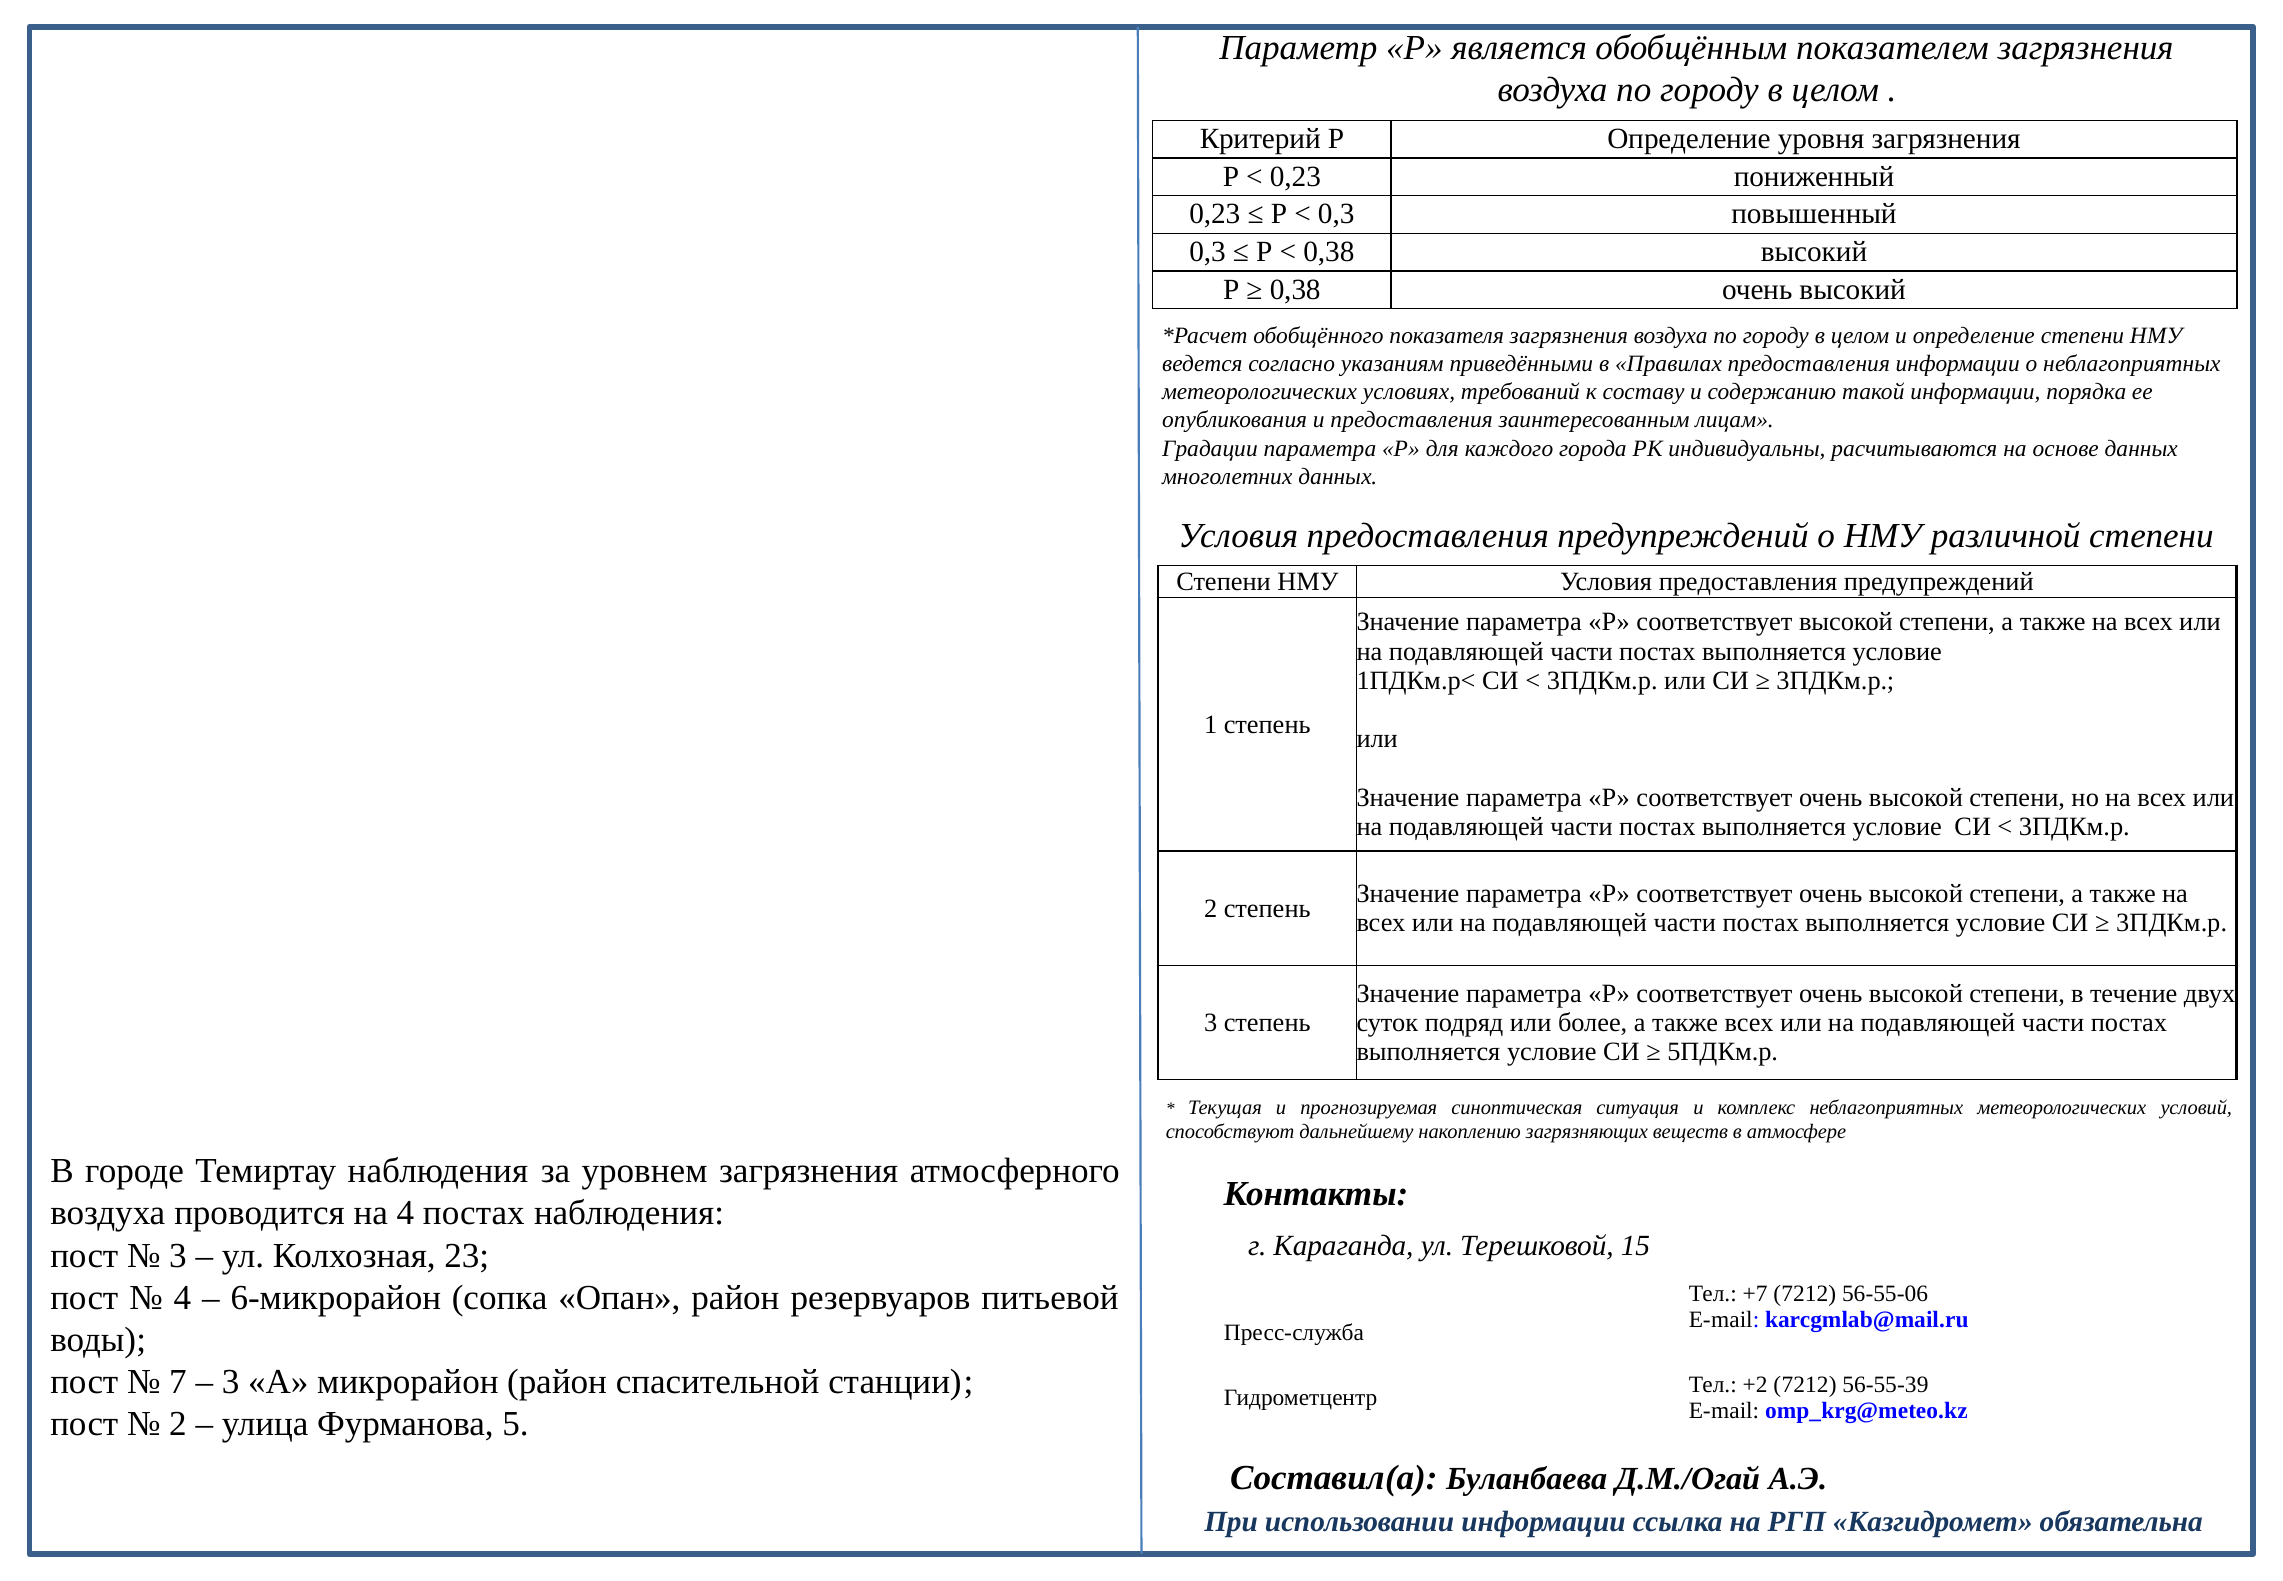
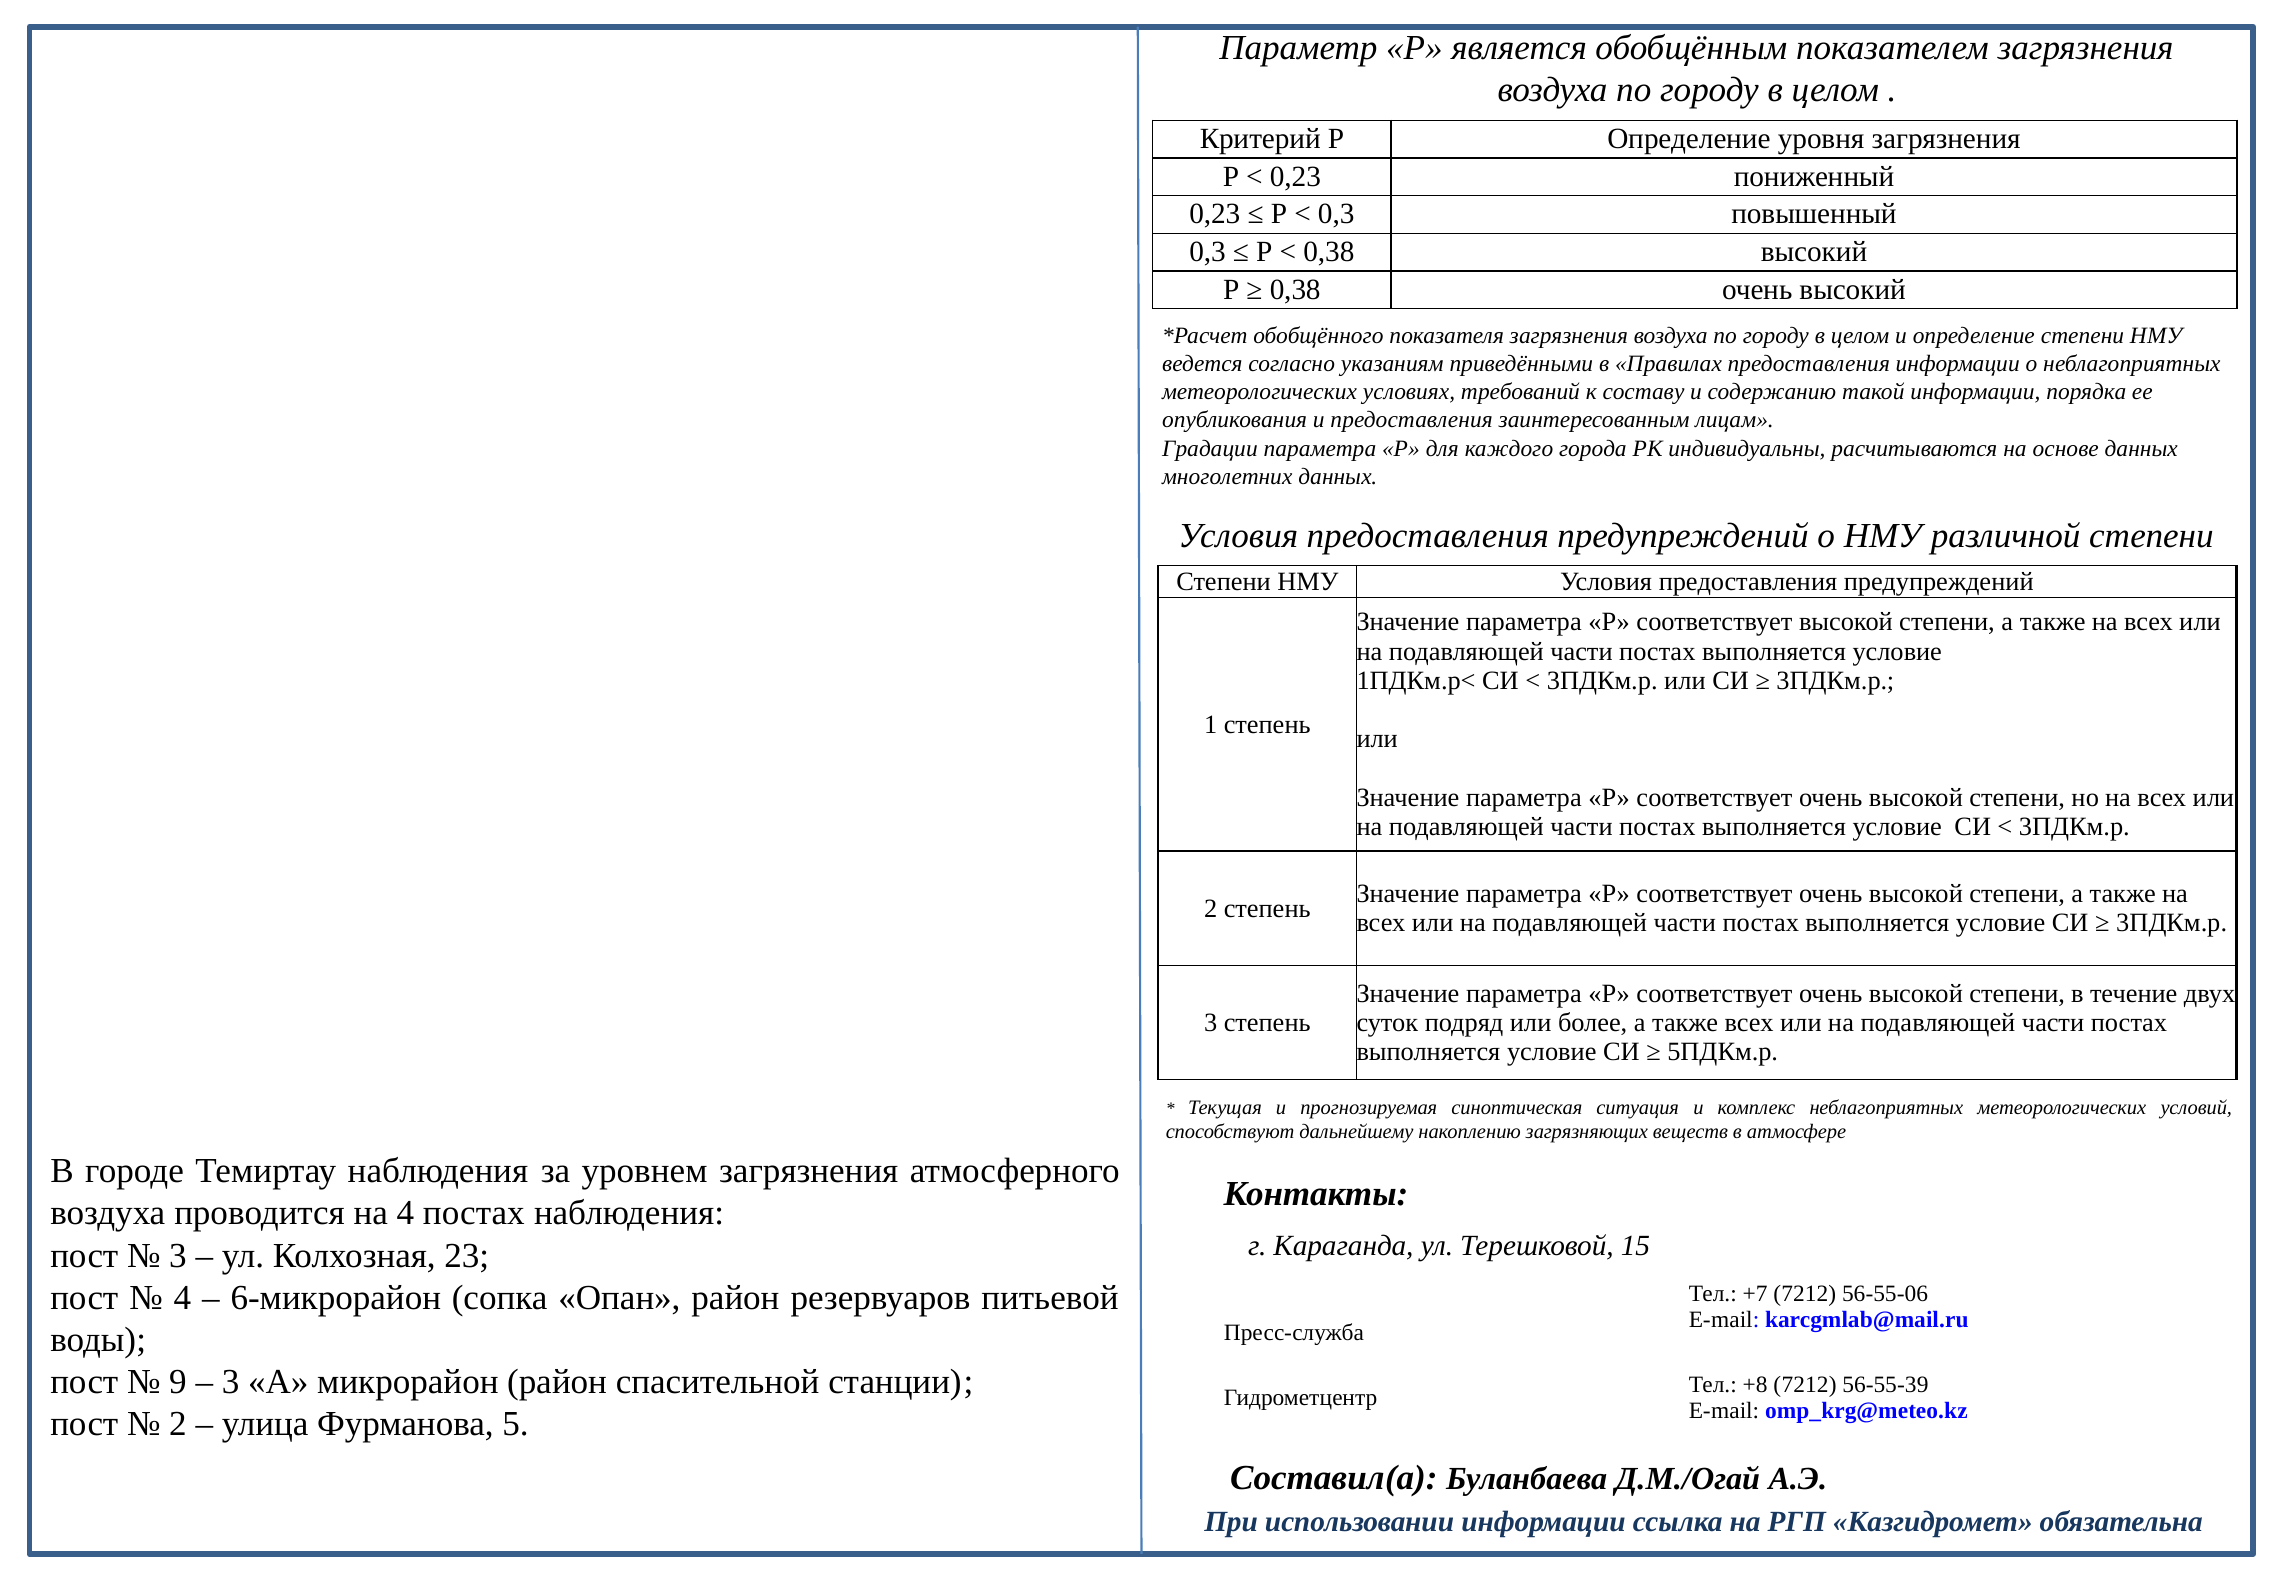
7: 7 -> 9 (178, 1382)
+2: +2 -> +8 (1755, 1385)
